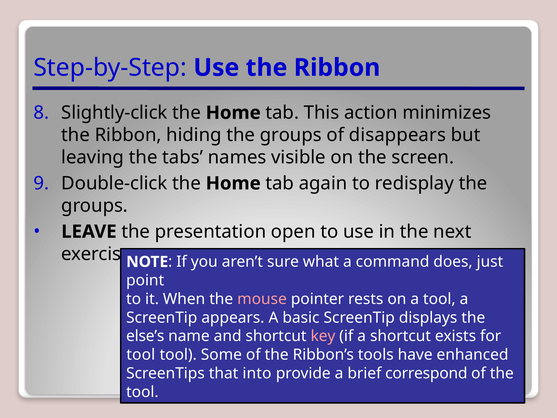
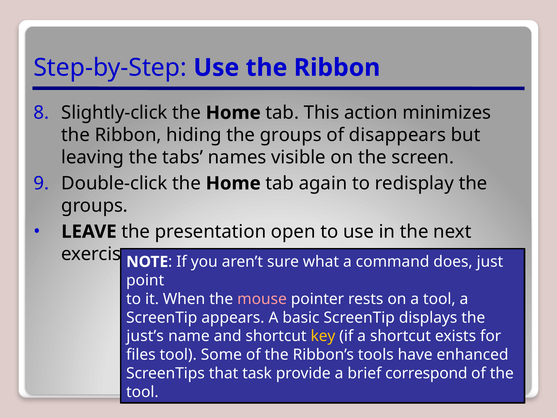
else’s: else’s -> just’s (145, 336)
key colour: pink -> yellow (323, 336)
tool: tool -> files (141, 355)
into: into -> task (257, 373)
